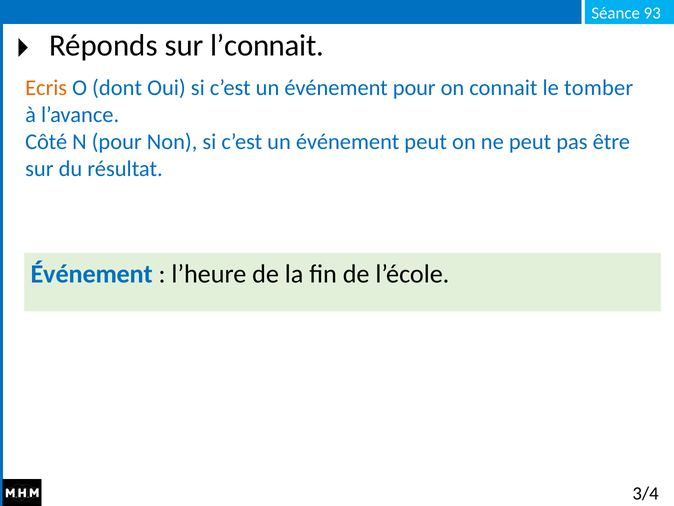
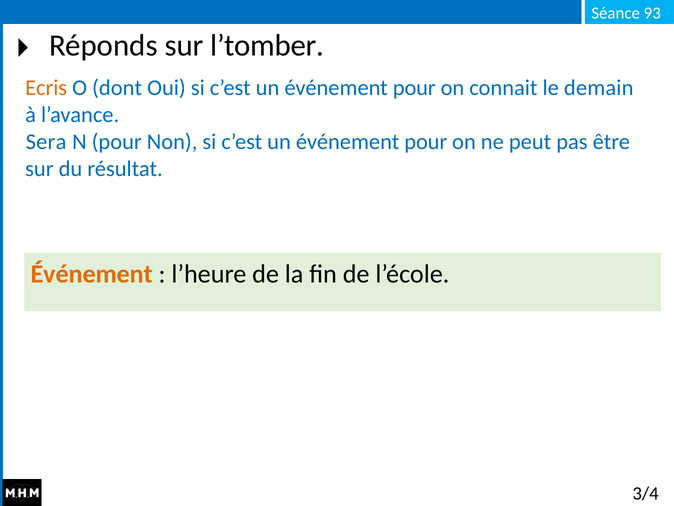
l’connait: l’connait -> l’tomber (267, 46)
tomber: tomber -> demain (599, 88)
Côté: Côté -> Sera (46, 142)
peut: peut -> pour (426, 142)
Événement colour: blue -> orange (92, 274)
